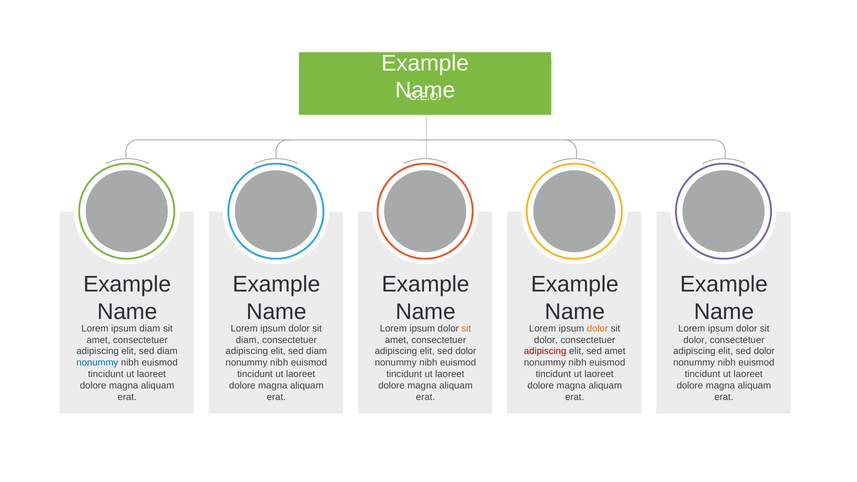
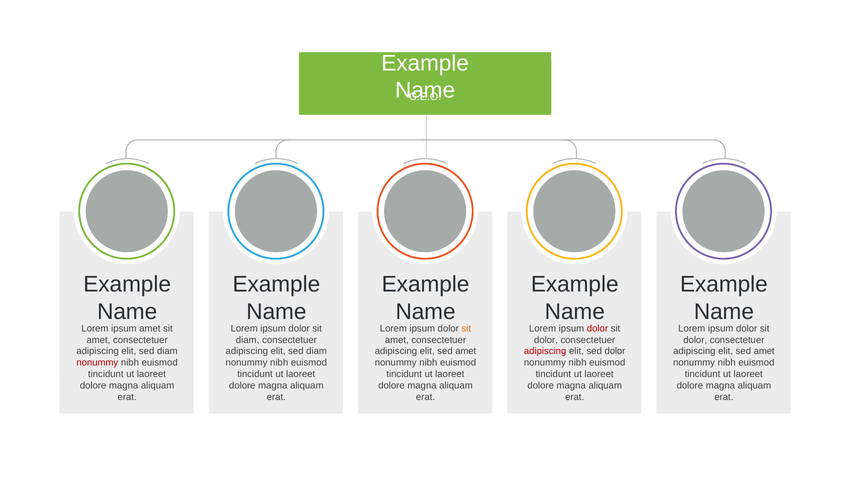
ipsum diam: diam -> amet (150, 329)
dolor colour: orange -> red (597, 329)
dolor: dolor -> amet (466, 351)
sed amet: amet -> dolor (615, 351)
dolor: dolor -> amet (764, 351)
nonummy colour: blue -> red (97, 363)
